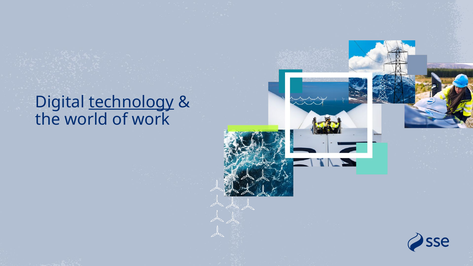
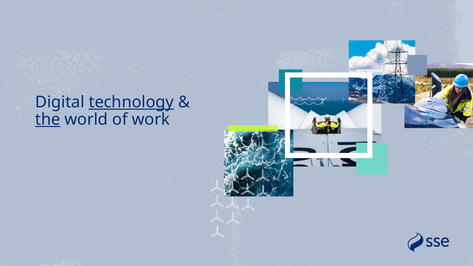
the underline: none -> present (48, 120)
